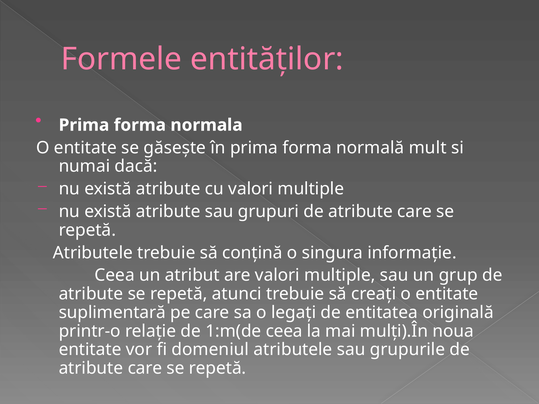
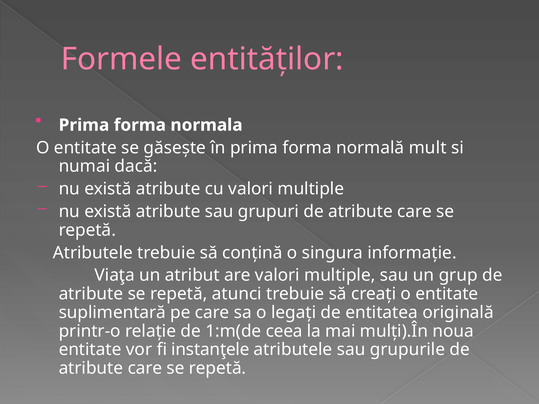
Ceea: Ceea -> Viaţa (115, 275)
domeniul: domeniul -> instanţele (210, 350)
